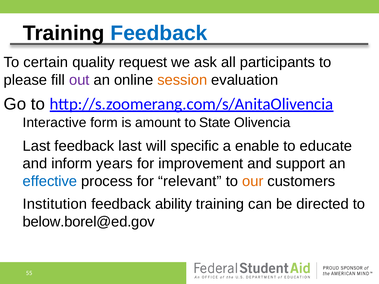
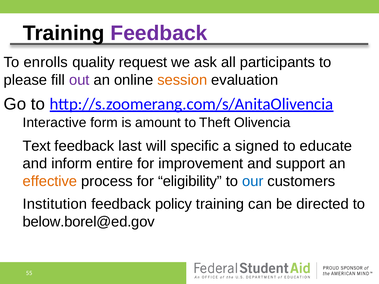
Feedback colour: blue -> purple (159, 33)
certain: certain -> enrolls (46, 62)
State: State -> Theft (215, 123)
Last: Last -> Text (37, 146)
enable: enable -> signed (257, 146)
years: years -> entire (115, 164)
effective colour: blue -> orange (50, 181)
relevant: relevant -> eligibility (190, 181)
our colour: orange -> blue (253, 181)
ability: ability -> policy (174, 204)
